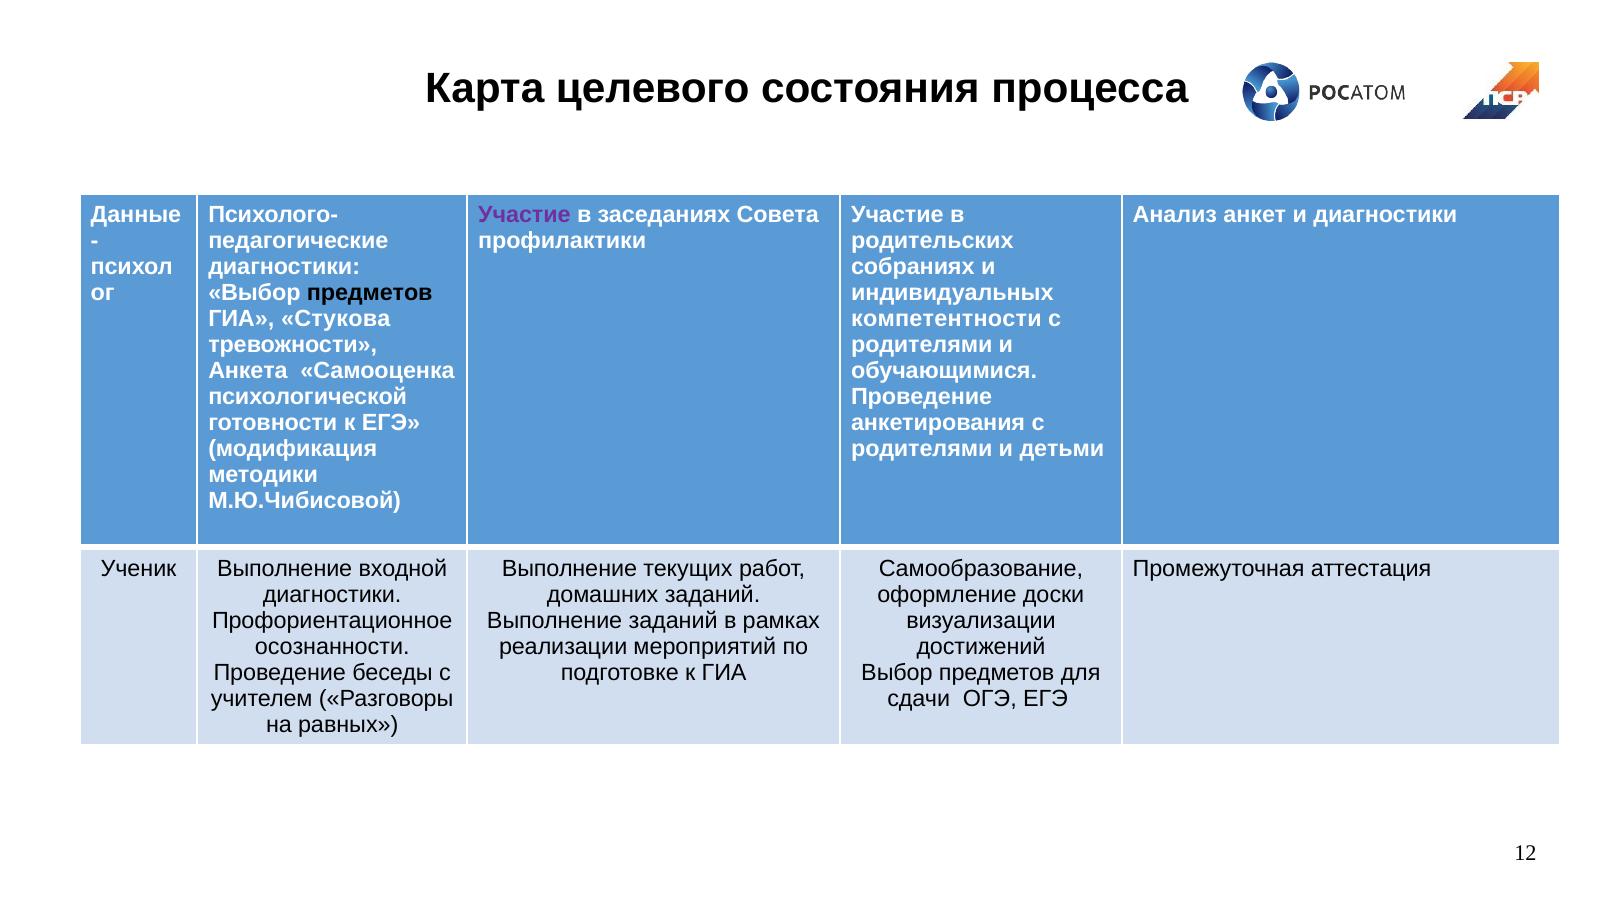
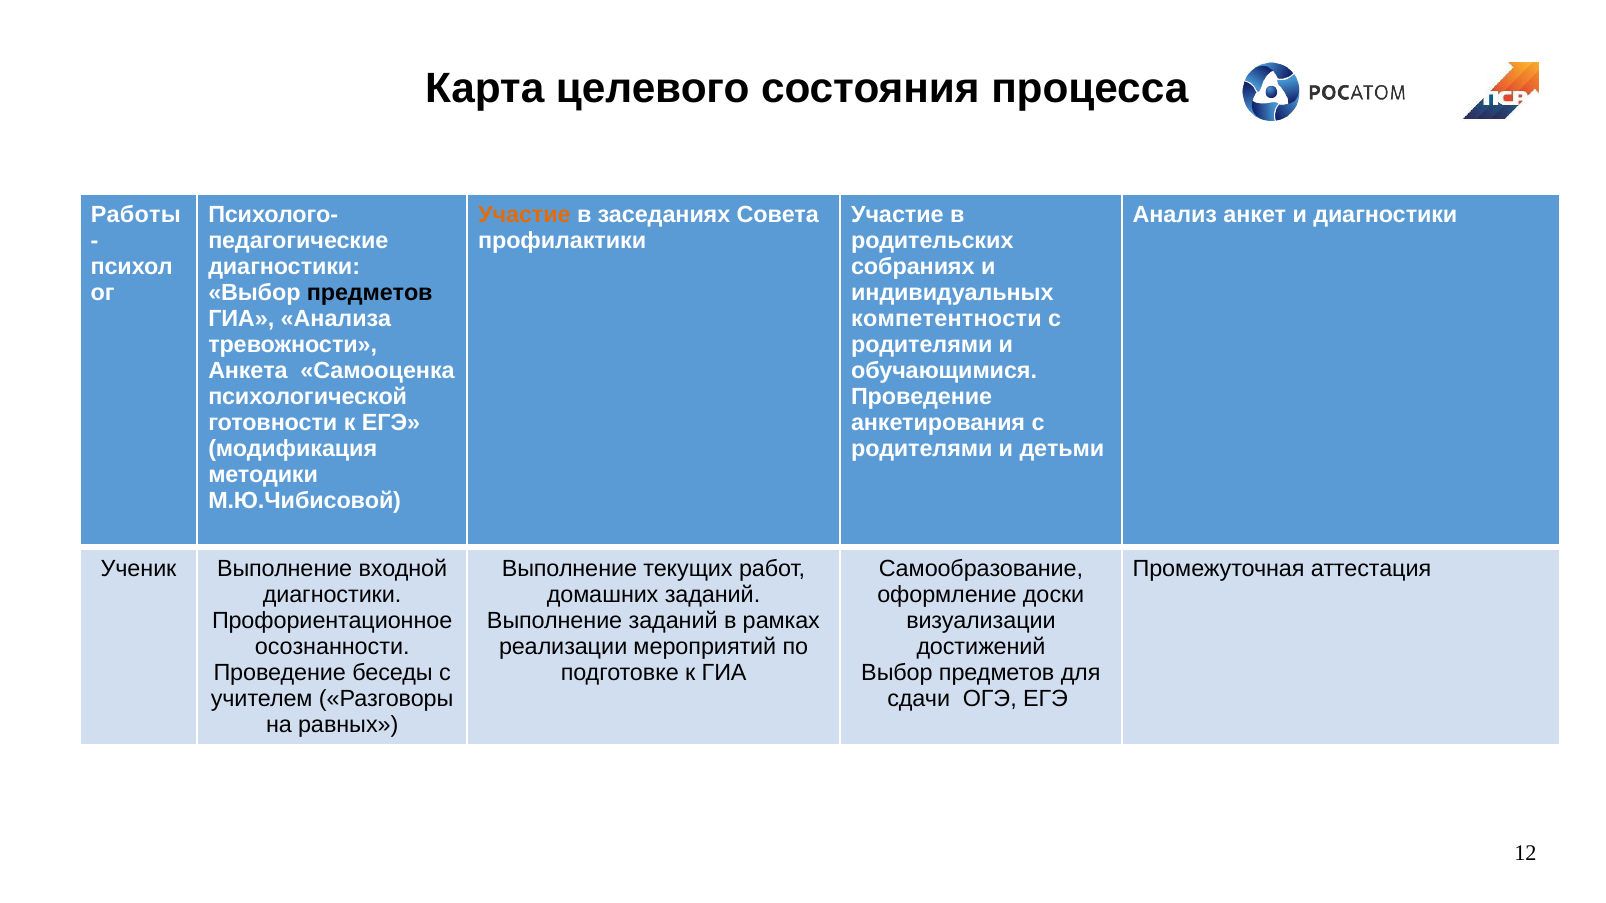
Данные: Данные -> Работы (136, 215)
Участие colour: purple -> orange (524, 215)
Стукова: Стукова -> Анализа (336, 319)
